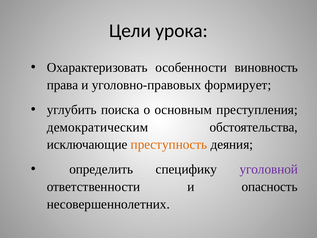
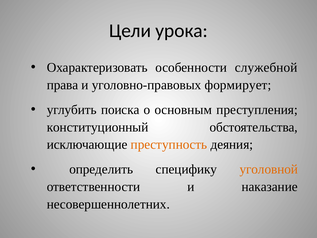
виновность: виновность -> служебной (266, 67)
демократическим: демократическим -> конституционный (98, 127)
уголовной colour: purple -> orange (269, 169)
опасность: опасность -> наказание (270, 187)
